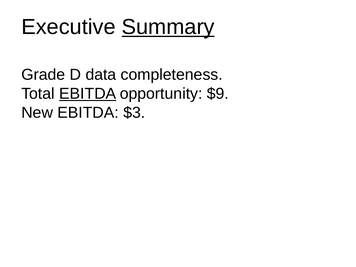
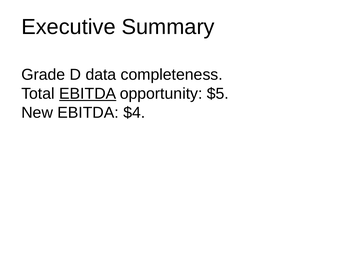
Summary underline: present -> none (168, 27)
$9: $9 -> $5 (218, 94)
$3: $3 -> $4 (134, 113)
